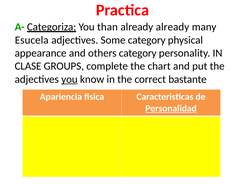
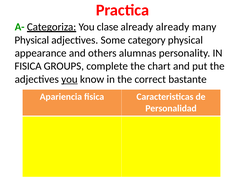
than: than -> clase (108, 27)
Esucela: Esucela -> Physical (32, 40)
others category: category -> alumnas (138, 53)
CLASE: CLASE -> FISICA (28, 66)
Personalidad underline: present -> none (171, 108)
